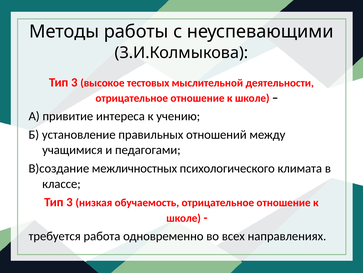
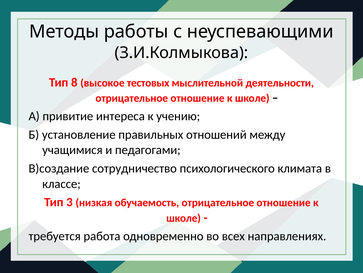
3: 3 -> 8 (74, 82)
межличностных: межличностных -> сотрудничество (134, 168)
